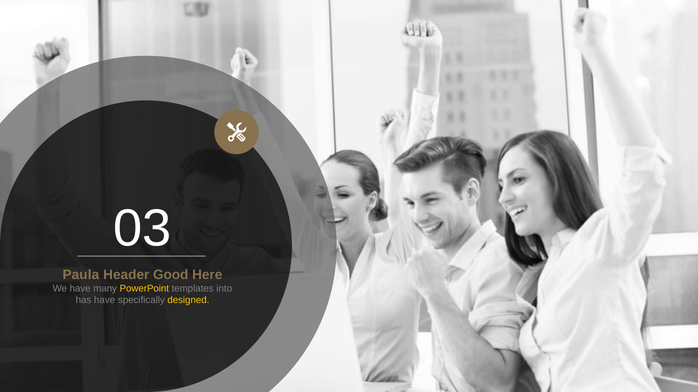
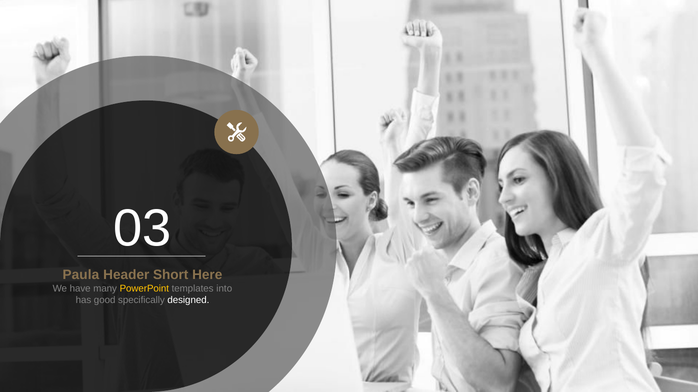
Good: Good -> Short (171, 275)
has have: have -> good (105, 301)
designed colour: yellow -> white (188, 301)
